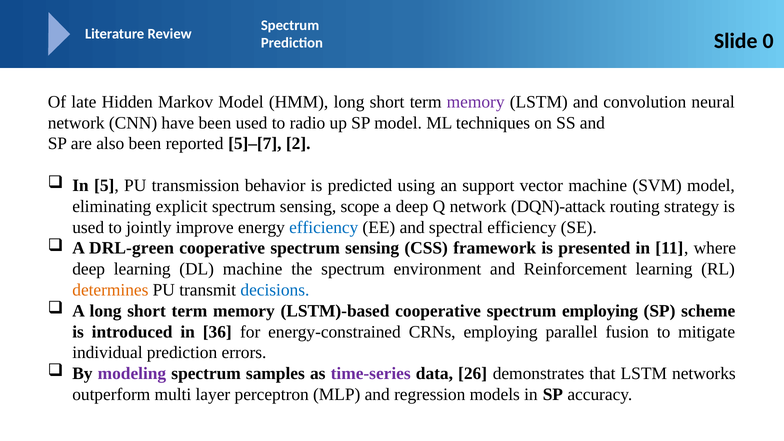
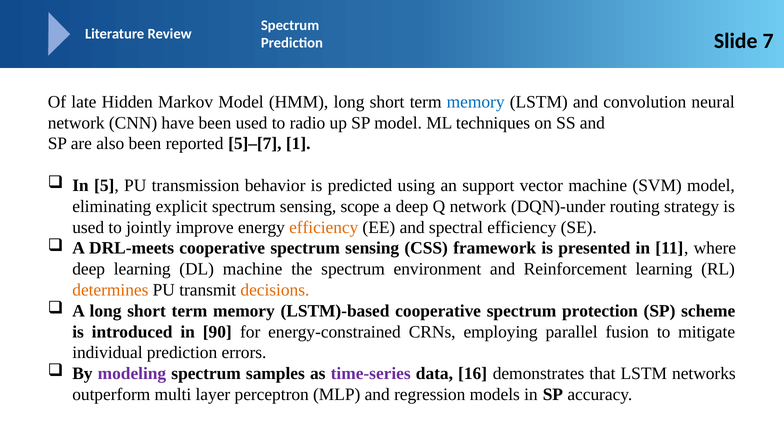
0: 0 -> 7 (768, 41)
memory colour: purple -> blue (476, 102)
2: 2 -> 1 (298, 144)
DQN)-attack: DQN)-attack -> DQN)-under (558, 206)
efficiency colour: blue -> orange (324, 227)
DRL-green: DRL-green -> DRL-meets (132, 248)
decisions colour: blue -> orange (275, 290)
spectrum employing: employing -> protection (600, 311)
36: 36 -> 90 (217, 332)
26: 26 -> 16 (473, 374)
